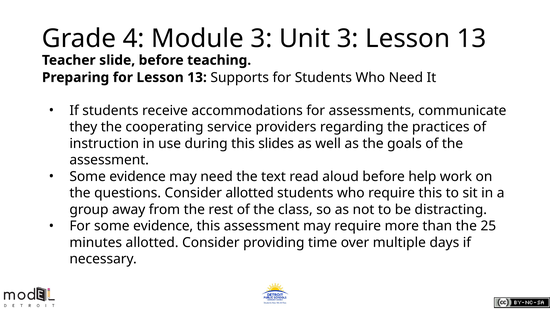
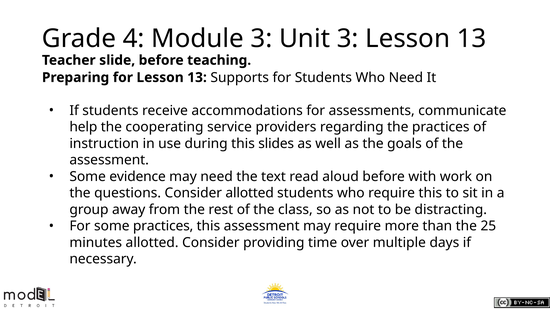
they: they -> help (83, 127)
help: help -> with (422, 177)
For some evidence: evidence -> practices (163, 226)
